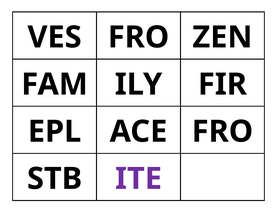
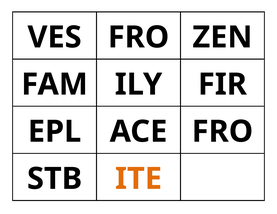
ITE colour: purple -> orange (139, 179)
